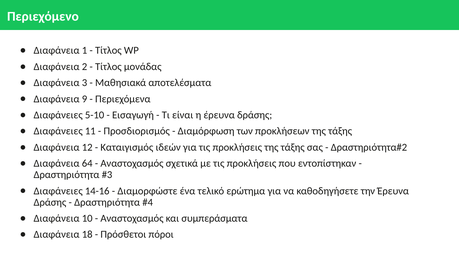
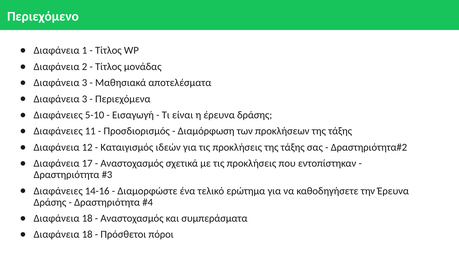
9: 9 -> 3 (85, 99)
64: 64 -> 17 (87, 164)
10: 10 -> 18 (87, 219)
